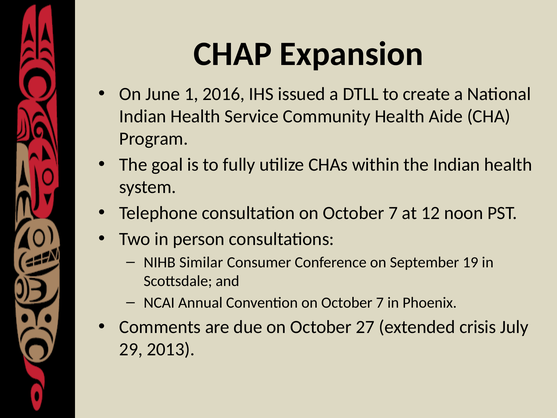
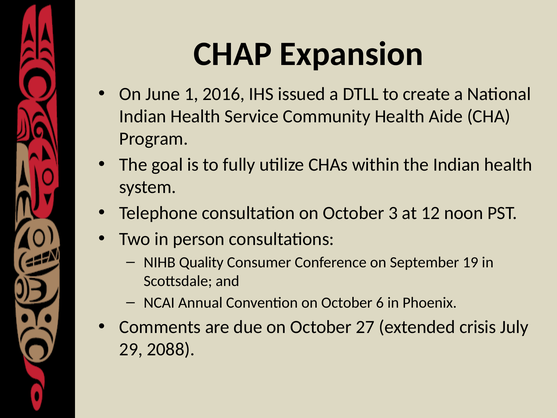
consultation on October 7: 7 -> 3 (393, 213)
Similar: Similar -> Quality (201, 262)
Convention on October 7: 7 -> 6 (380, 303)
2013: 2013 -> 2088 (171, 349)
